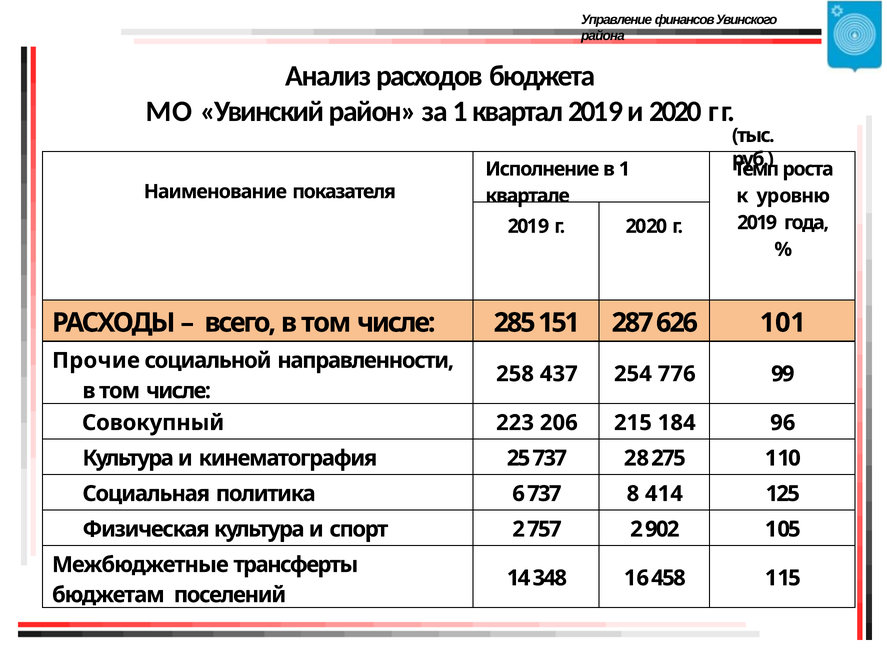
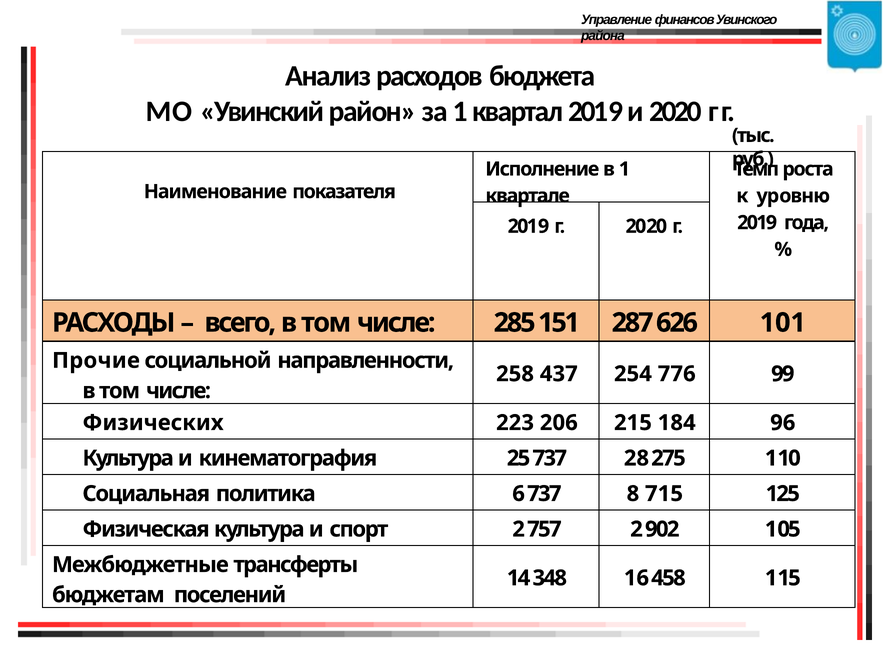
Совокупный: Совокупный -> Физических (153, 422)
414: 414 -> 715 (664, 493)
